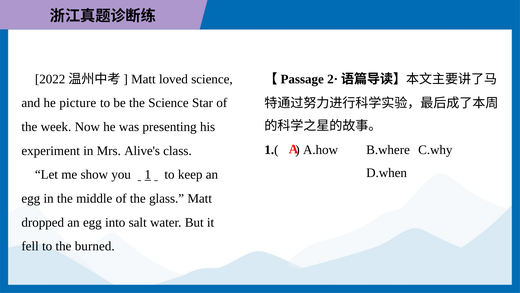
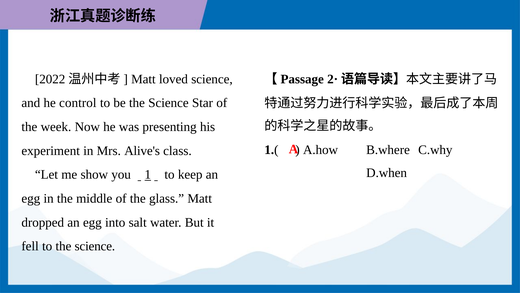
picture: picture -> control (78, 103)
to the burned: burned -> science (95, 246)
